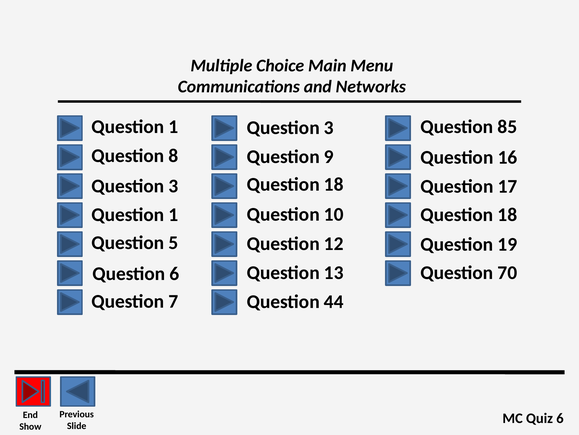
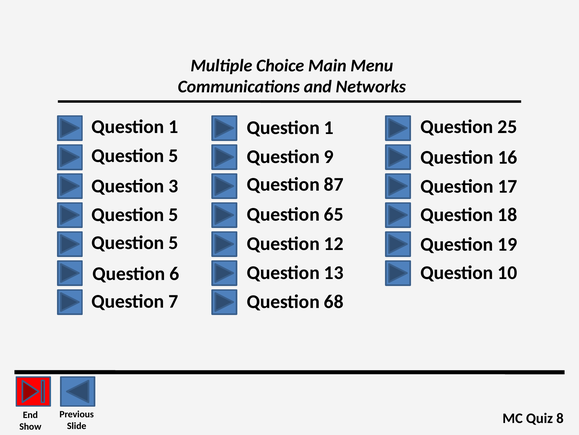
85: 85 -> 25 (507, 127)
3: 3 -> 1 (329, 128)
8: 8 -> 5 (173, 156)
18: 18 -> 87 (334, 184)
10: 10 -> 65 (334, 214)
1: 1 -> 5 (173, 214)
70: 70 -> 10 (507, 272)
44: 44 -> 68 (334, 301)
Quiz 6: 6 -> 8 (560, 418)
